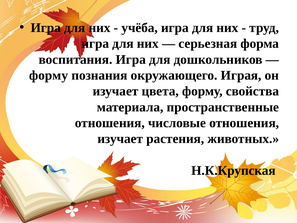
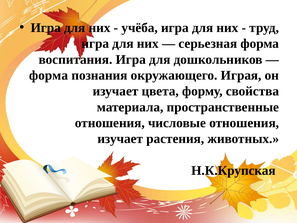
форму: форму -> форма (49, 75)
